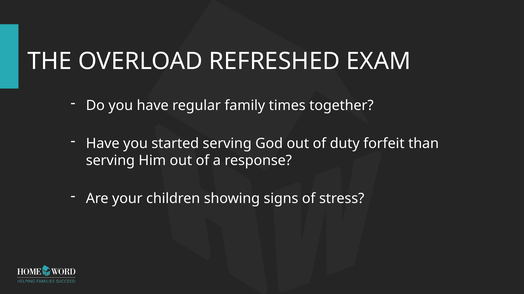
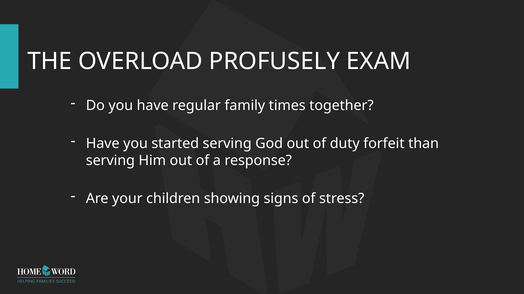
REFRESHED: REFRESHED -> PROFUSELY (274, 61)
